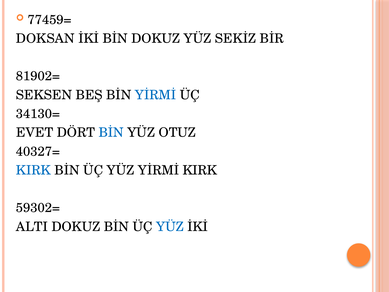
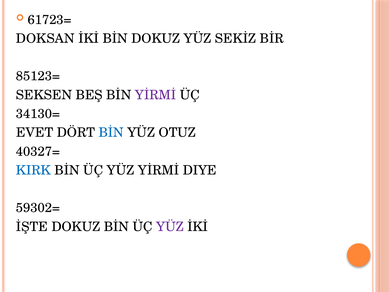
77459=: 77459= -> 61723= (50, 20)
81902=: 81902= -> 85123= (38, 76)
YİRMİ colour: blue -> purple (156, 95)
YİRMİ KIRK: KIRK -> DIYE (200, 170)
ALTI: ALTI -> İŞTE (32, 227)
YÜZ colour: blue -> purple (170, 227)
